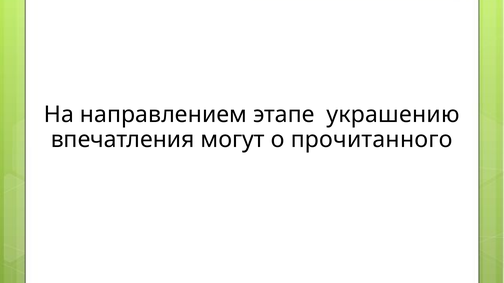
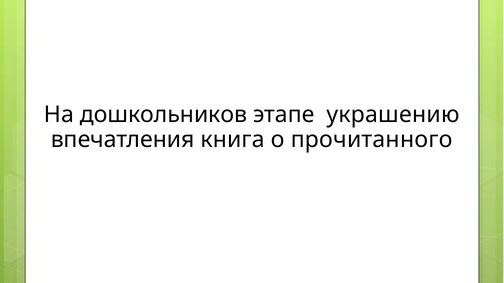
направлением: направлением -> дошкольников (164, 115)
могут: могут -> книга (233, 140)
